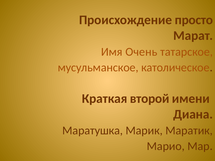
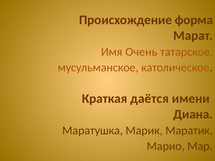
просто: просто -> форма (194, 20)
второй: второй -> даётся (150, 99)
